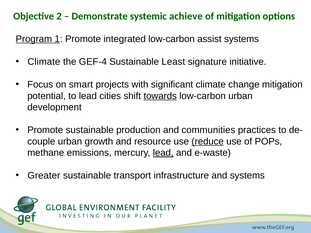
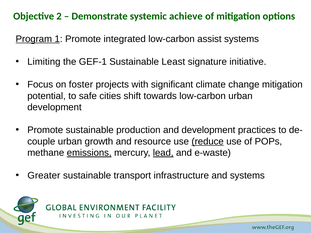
Climate: Climate -> Limiting (44, 62)
GEF-4: GEF-4 -> GEF-1 (93, 62)
smart: smart -> foster (81, 85)
to lead: lead -> safe (88, 96)
towards underline: present -> none (160, 96)
and communities: communities -> development (208, 130)
emissions underline: none -> present (89, 153)
